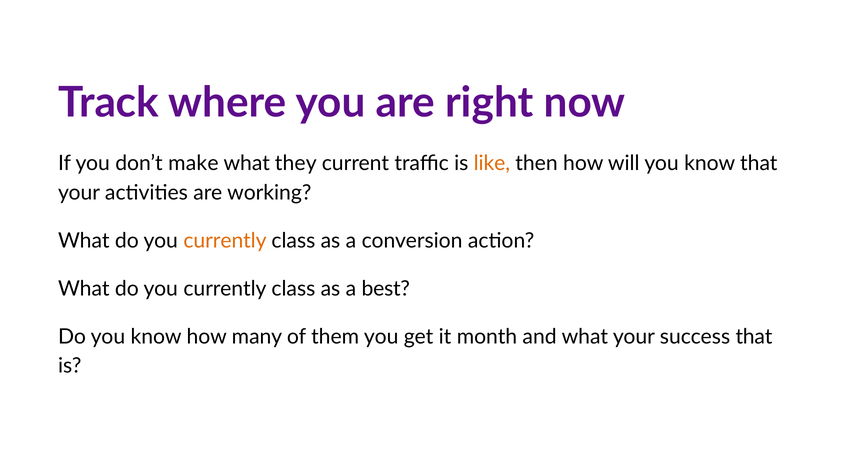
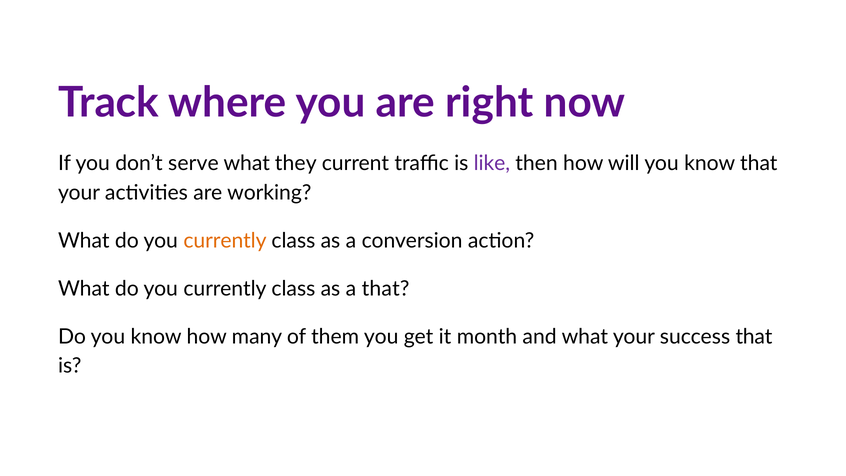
make: make -> serve (193, 163)
like colour: orange -> purple (492, 163)
a best: best -> that (386, 288)
